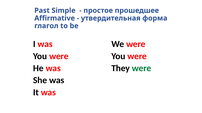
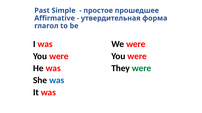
was colour: black -> blue (57, 81)
